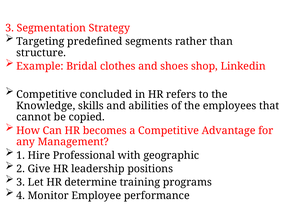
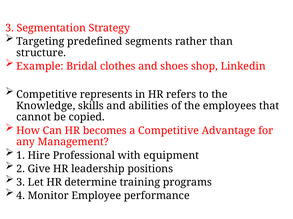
concluded: concluded -> represents (106, 95)
geographic: geographic -> equipment (171, 156)
